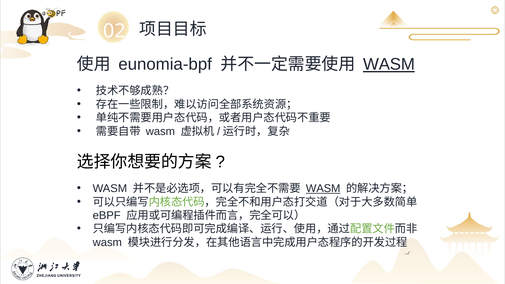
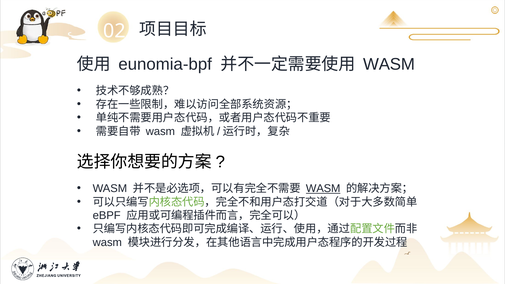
WASM underline: present -> none (389, 64)
